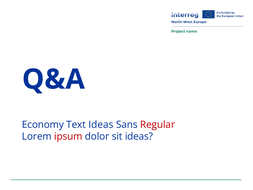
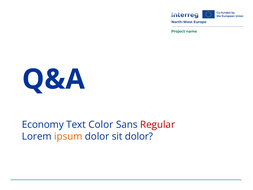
Text Ideas: Ideas -> Color (101, 124)
ipsum colour: red -> orange (68, 136)
sit ideas: ideas -> dolor (139, 136)
